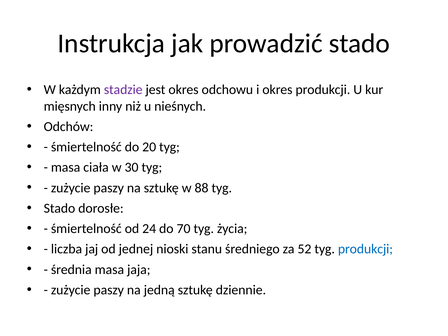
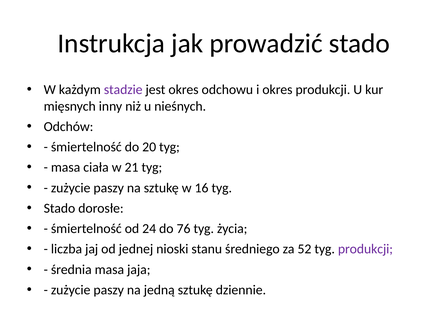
30: 30 -> 21 (132, 167)
88: 88 -> 16 (202, 188)
70: 70 -> 76 (184, 229)
produkcji colour: blue -> purple (365, 249)
